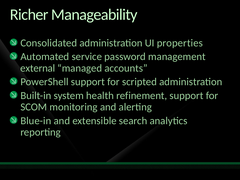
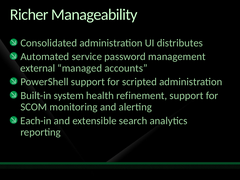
properties: properties -> distributes (180, 43)
Blue-in: Blue-in -> Each-in (36, 121)
